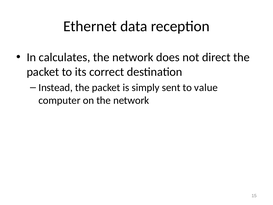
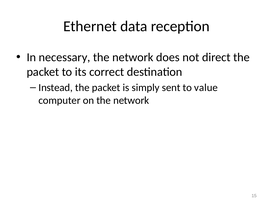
calculates: calculates -> necessary (65, 57)
